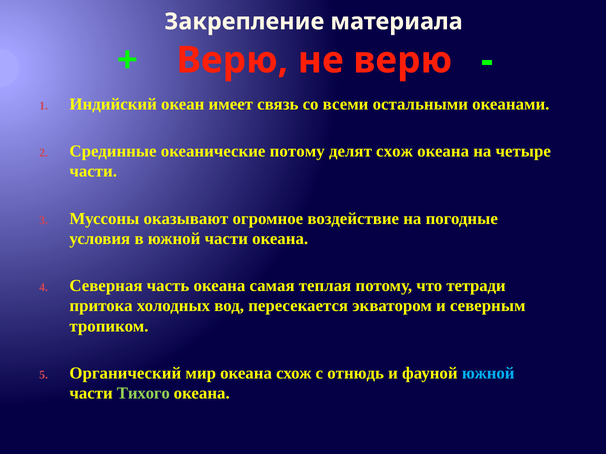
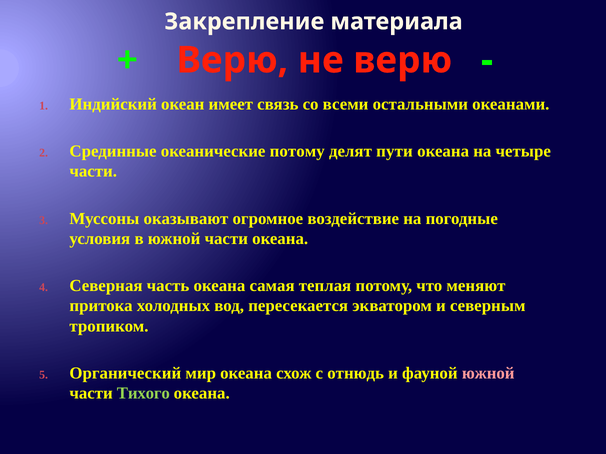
делят схож: схож -> пути (394, 151)
тетради: тетради -> меняют (476, 286)
южной colour: light blue -> pink (488, 374)
